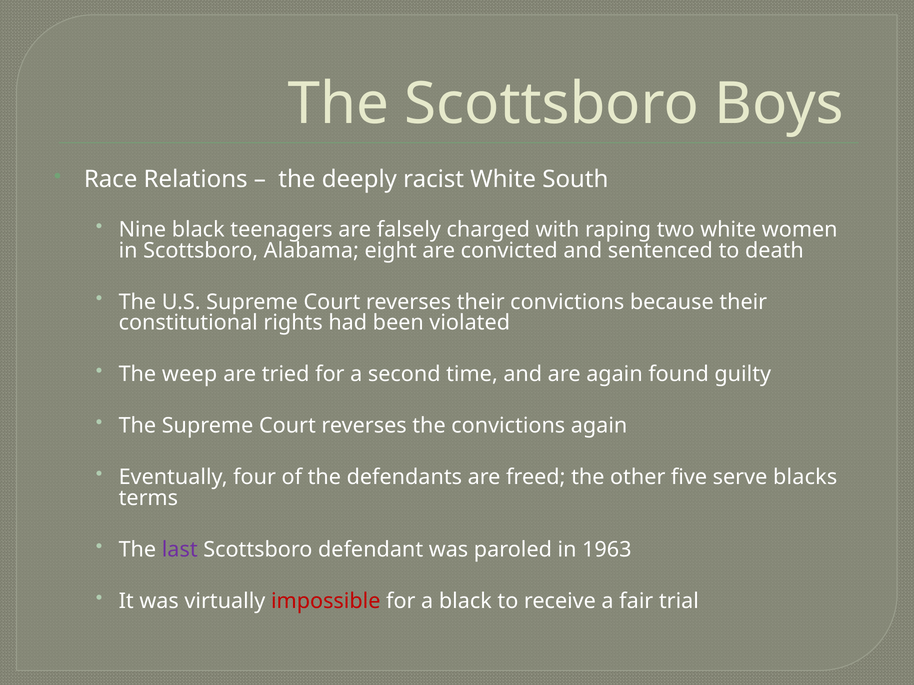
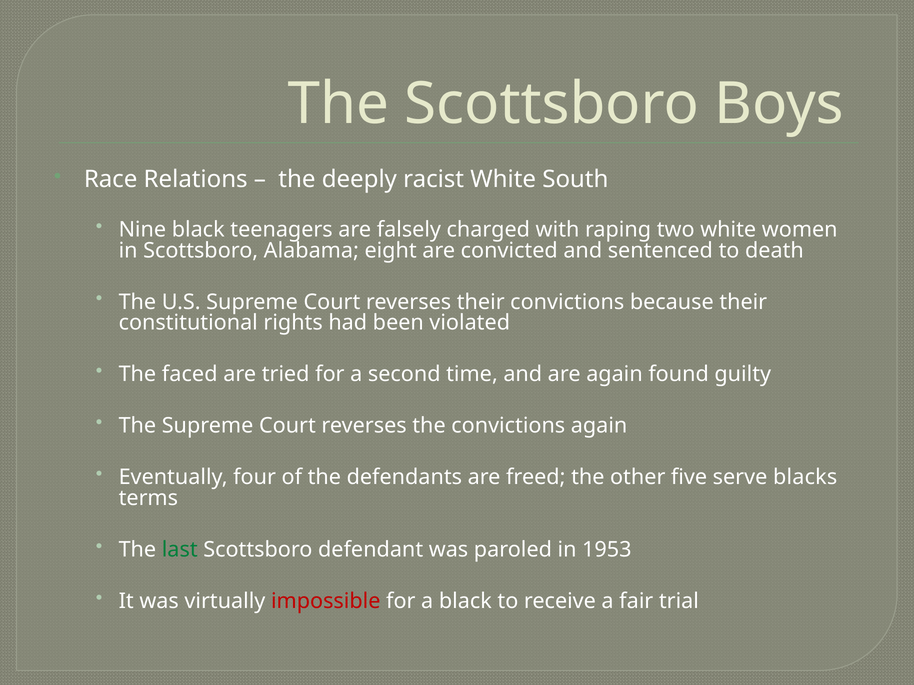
weep: weep -> faced (190, 375)
last colour: purple -> green (180, 550)
1963: 1963 -> 1953 (607, 550)
